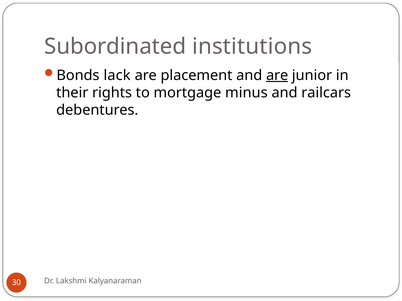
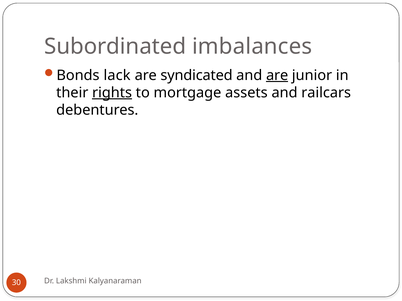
institutions: institutions -> imbalances (252, 46)
placement: placement -> syndicated (197, 75)
rights underline: none -> present (112, 93)
minus: minus -> assets (246, 93)
